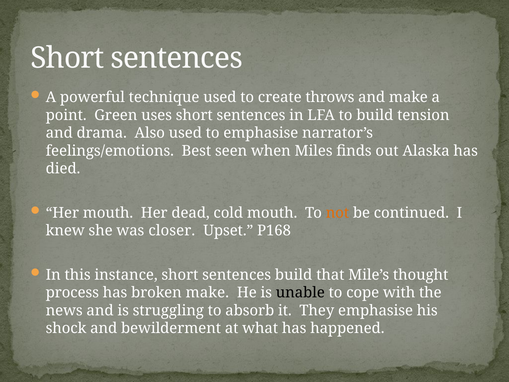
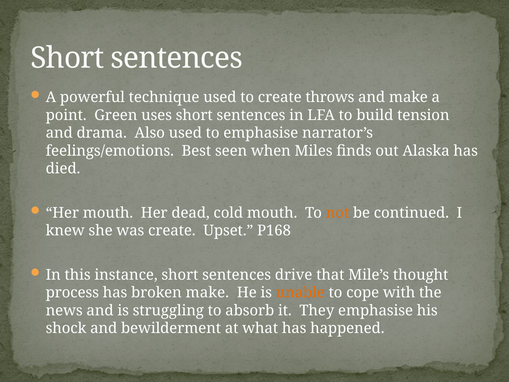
was closer: closer -> create (172, 230)
sentences build: build -> drive (294, 275)
unable colour: black -> orange (300, 292)
